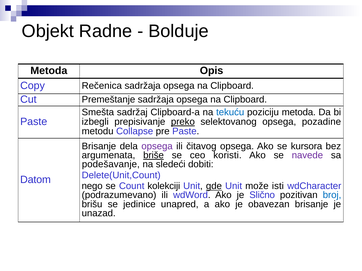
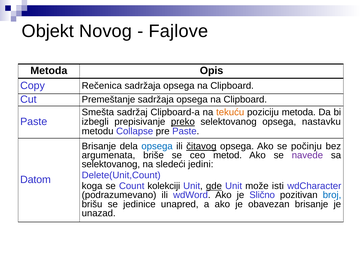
Radne: Radne -> Novog (106, 31)
Bolduje: Bolduje -> Fajlove (178, 31)
tekuću colour: blue -> orange (230, 112)
pozadine: pozadine -> nastavku (321, 122)
opsega colour: purple -> blue (157, 147)
čitavog underline: none -> present (201, 147)
kursora: kursora -> počinju (306, 147)
briše underline: present -> none (154, 156)
koristi: koristi -> metod (228, 156)
podešavanje: podešavanje -> selektovanog (111, 165)
dobiti: dobiti -> jedini (201, 165)
nego: nego -> koga (92, 186)
